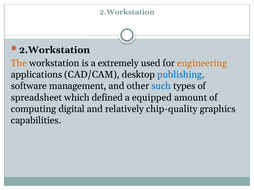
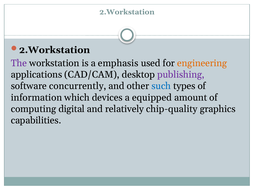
The colour: orange -> purple (19, 63)
extremely: extremely -> emphasis (118, 63)
publishing colour: blue -> purple (181, 75)
management: management -> concurrently (78, 86)
spreadsheet: spreadsheet -> information (36, 98)
defined: defined -> devices (107, 98)
